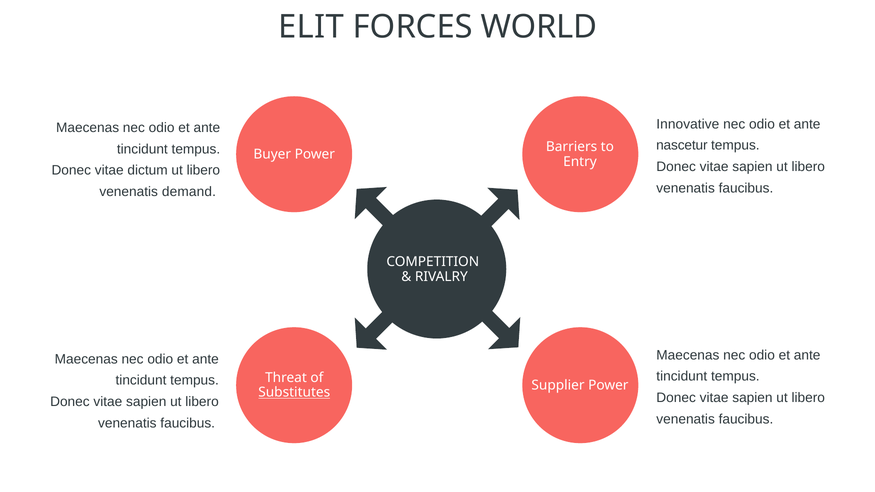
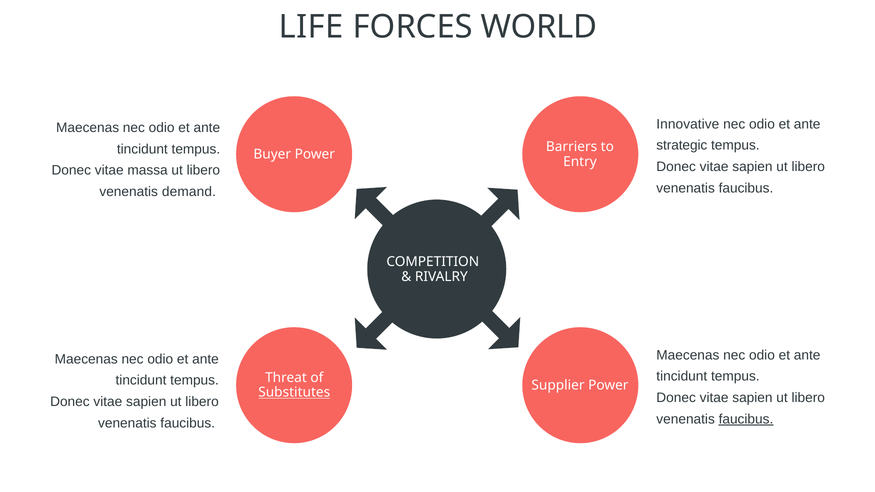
ELIT: ELIT -> LIFE (311, 27)
nascetur: nascetur -> strategic (682, 145)
dictum: dictum -> massa (148, 170)
faucibus underline: none -> present (746, 419)
